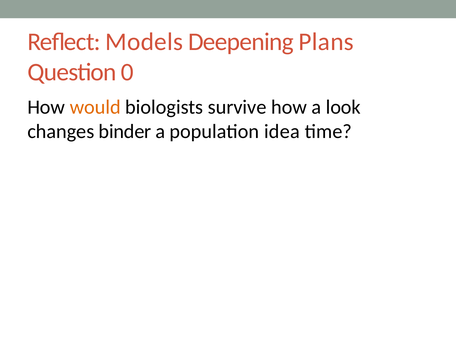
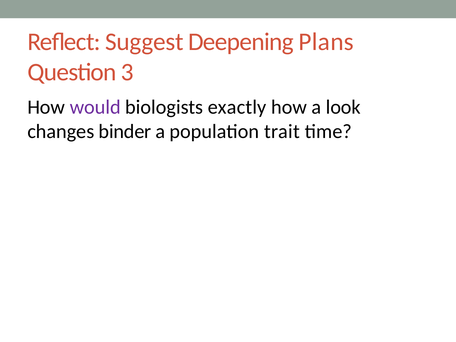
Models: Models -> Suggest (144, 42)
0: 0 -> 3 (127, 72)
would colour: orange -> purple (95, 107)
survive: survive -> exactly (237, 107)
idea: idea -> trait (282, 131)
